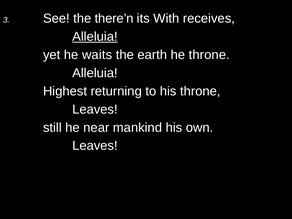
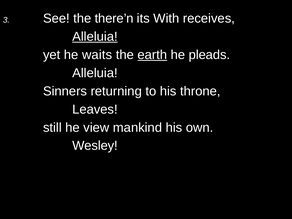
earth underline: none -> present (152, 55)
he throne: throne -> pleads (209, 55)
Highest: Highest -> Sinners (65, 91)
near: near -> view (96, 128)
Leaves: Leaves -> Wesley (95, 146)
